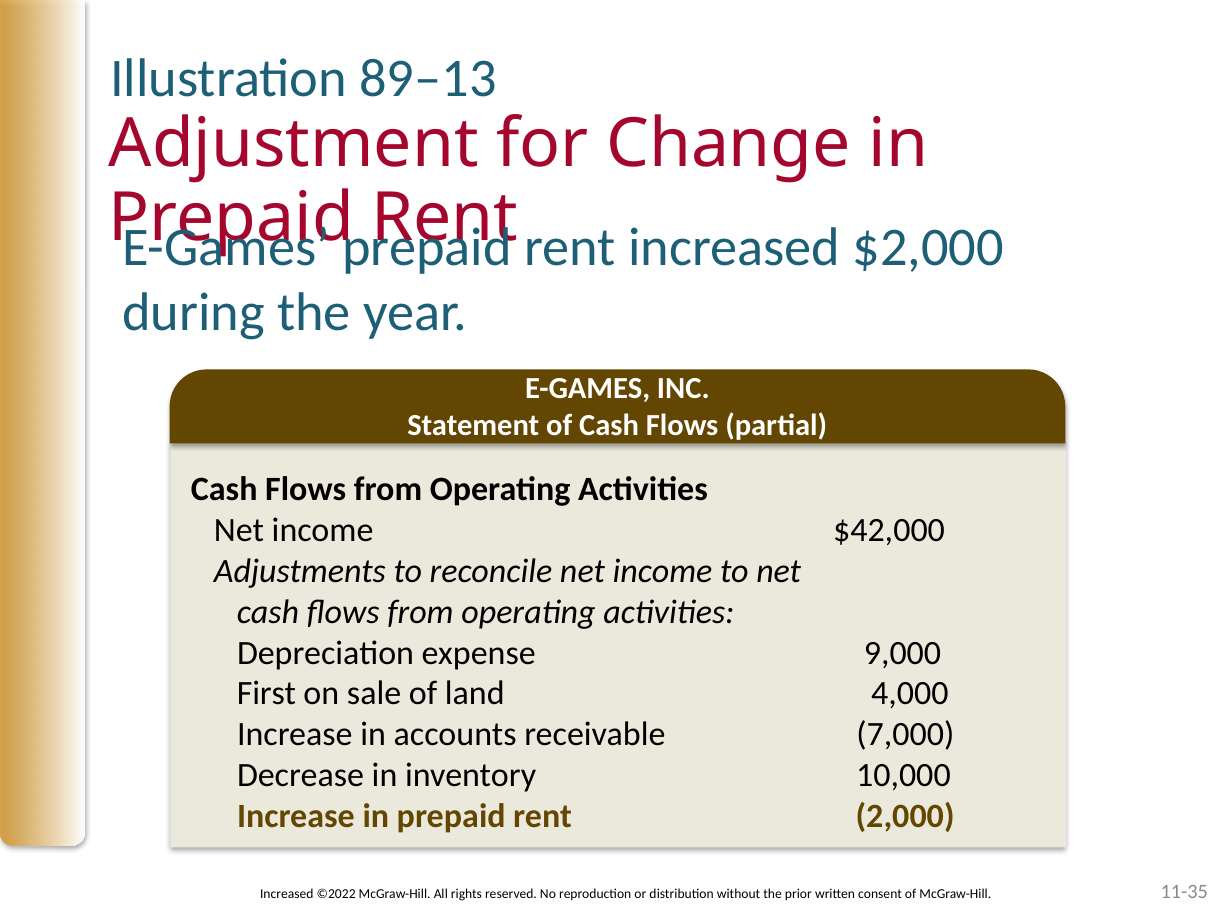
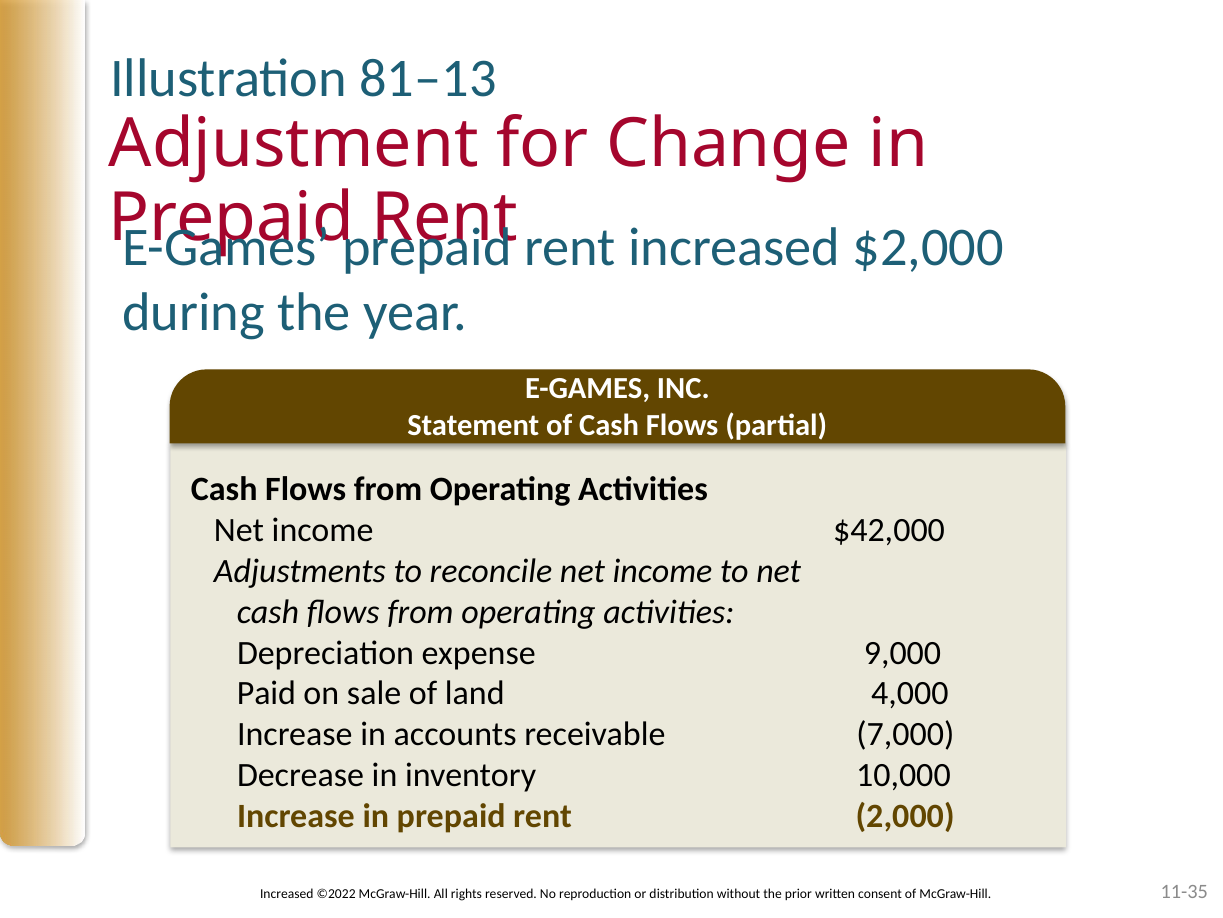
89–13: 89–13 -> 81–13 (428, 78)
First: First -> Paid (266, 693)
